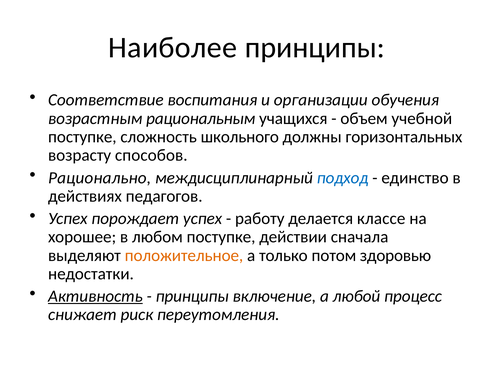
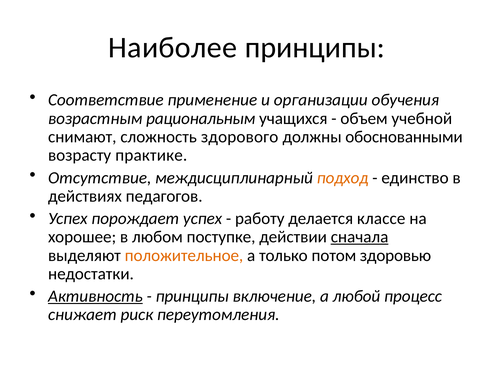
воспитания: воспитания -> применение (212, 100)
поступке: поступке -> снимают (82, 137)
школьного: школьного -> здорового (240, 137)
горизонтальных: горизонтальных -> обоснованными (404, 137)
способов: способов -> практике (151, 156)
Рационально: Рационально -> Отсутствие (100, 178)
подход colour: blue -> orange (343, 178)
сначала underline: none -> present (360, 237)
